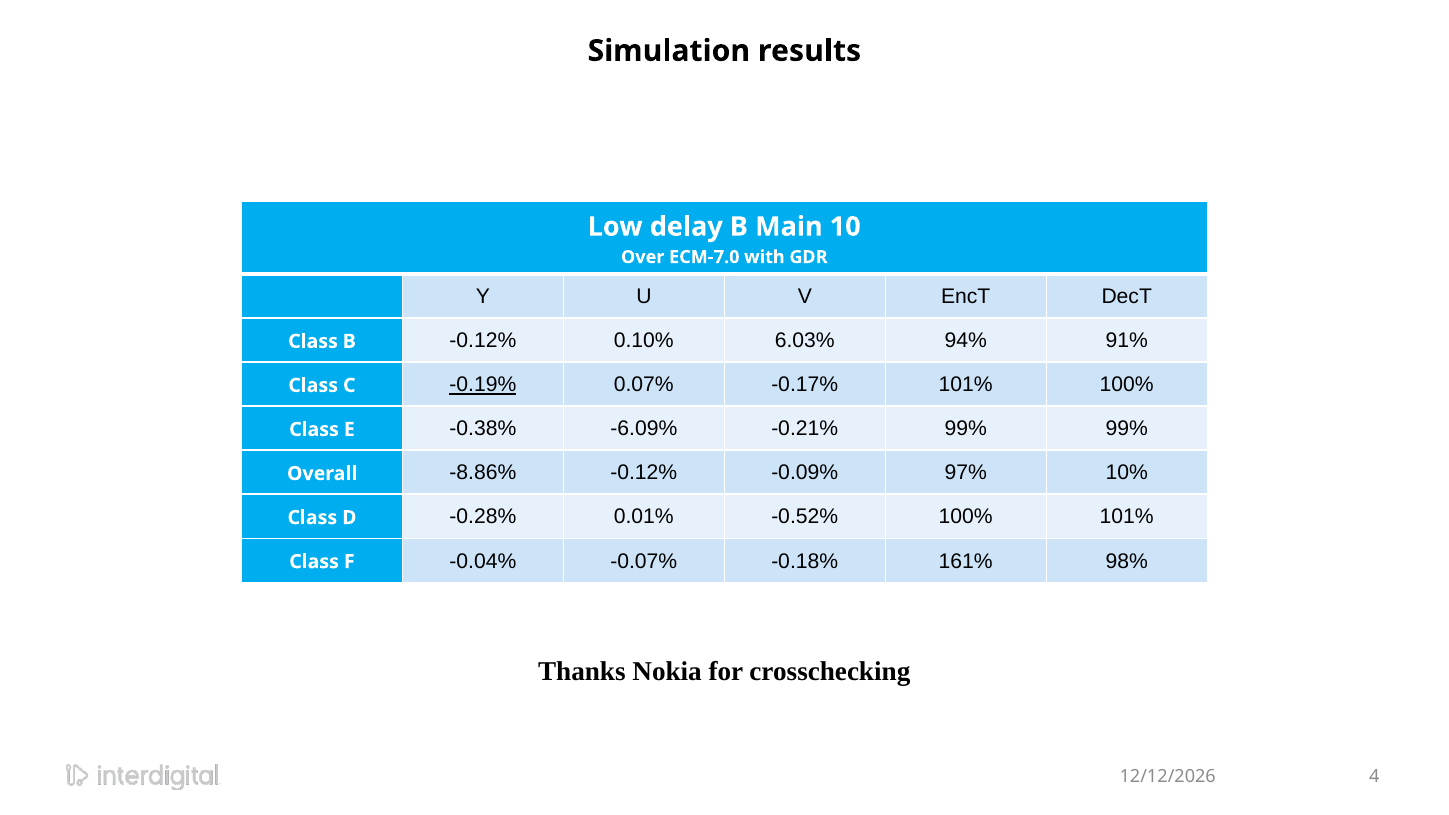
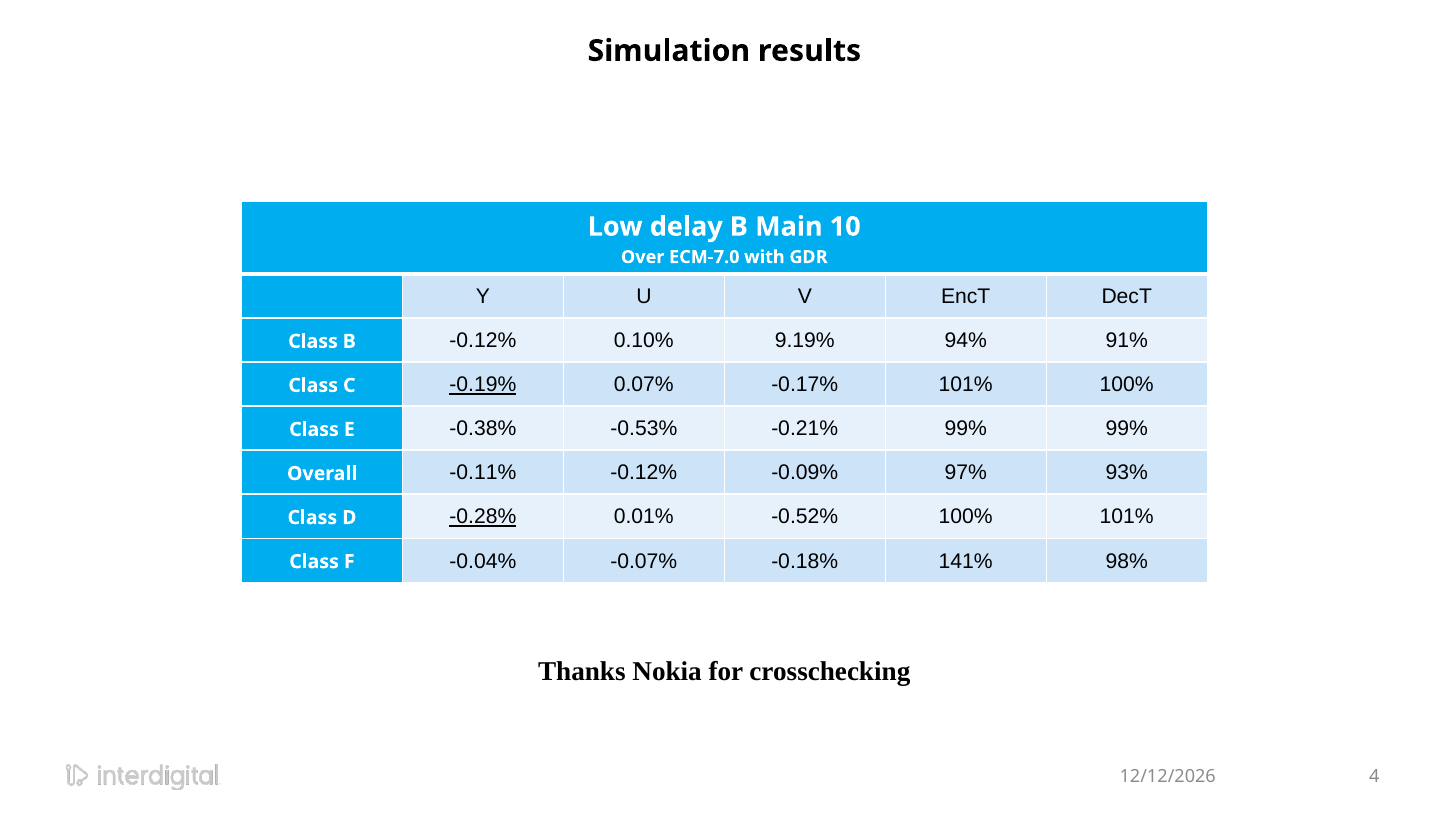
6.03%: 6.03% -> 9.19% (805, 341)
-6.09%: -6.09% -> -0.53% (644, 429)
-8.86%: -8.86% -> -0.11% (483, 473)
10%: 10% -> 93% (1127, 473)
-0.28% underline: none -> present (483, 517)
161%: 161% -> 141% (966, 561)
